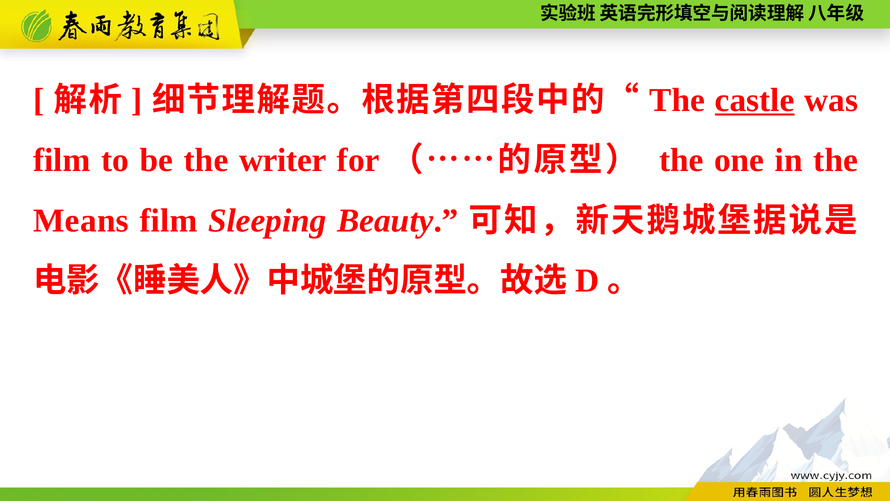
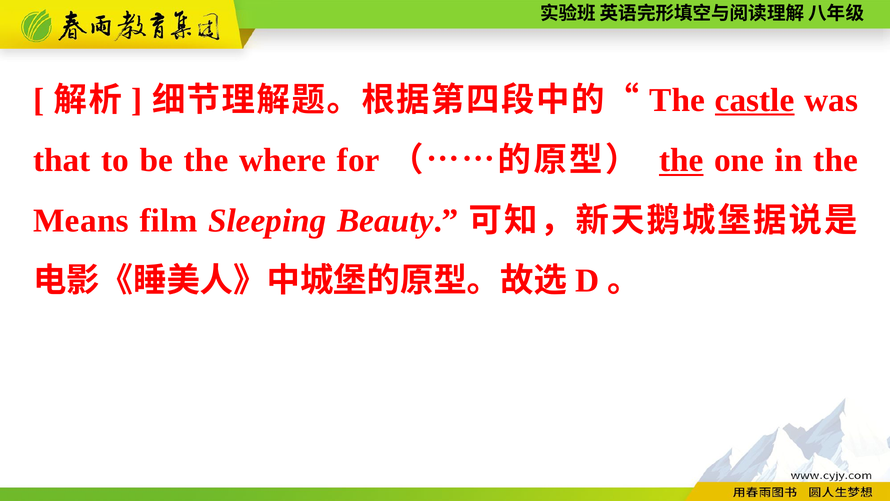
film: film -> that (62, 160)
writer: writer -> where (283, 160)
the underline: none -> present (681, 160)
